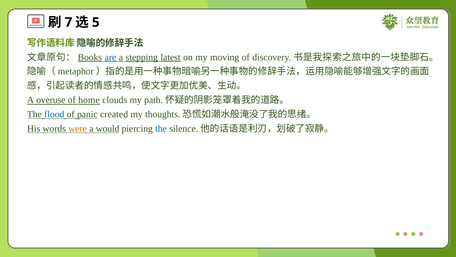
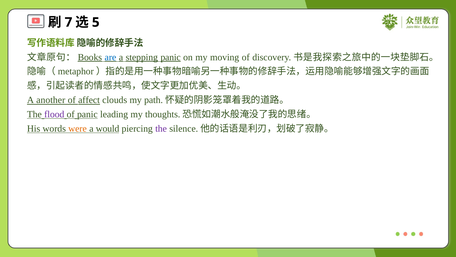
stepping latest: latest -> panic (171, 57)
overuse: overuse -> another (51, 100)
home: home -> affect (89, 100)
flood colour: blue -> purple (54, 114)
created: created -> leading (114, 114)
the colour: blue -> purple (161, 128)
